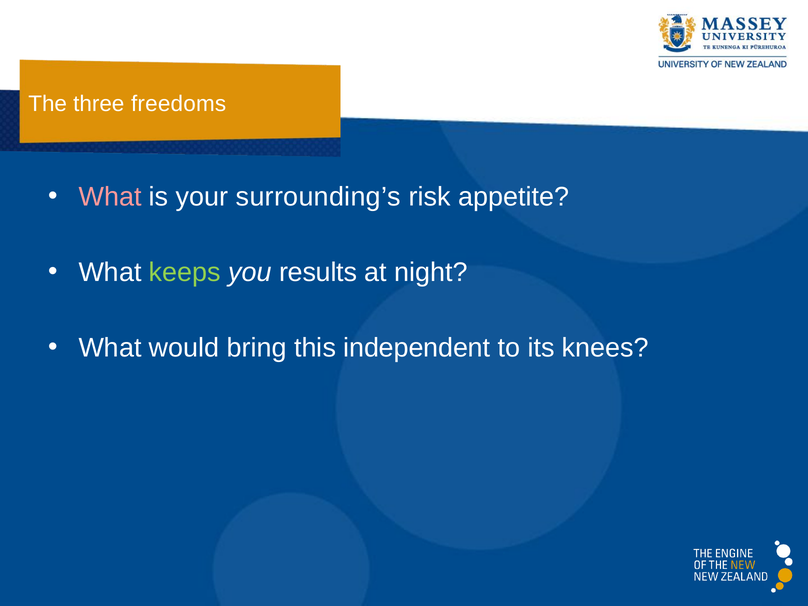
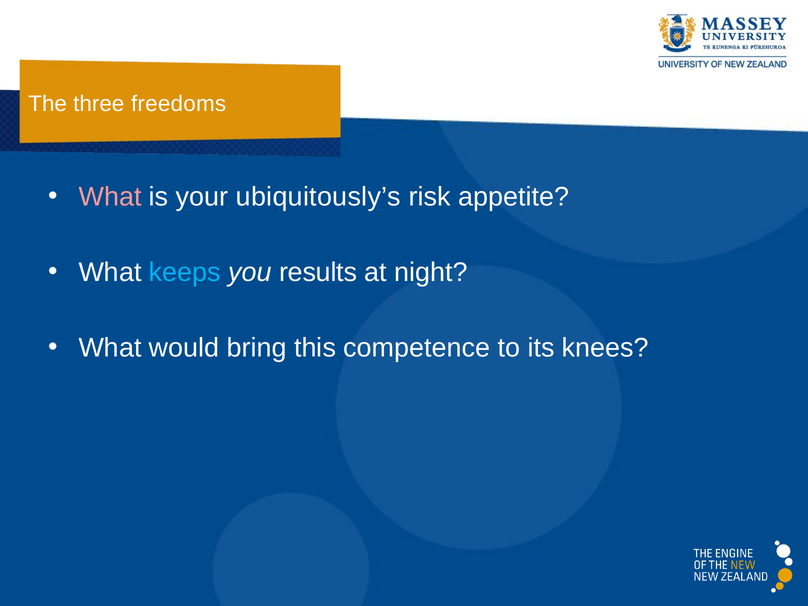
surrounding’s: surrounding’s -> ubiquitously’s (318, 197)
keeps colour: light green -> light blue (185, 272)
independent: independent -> competence (417, 348)
